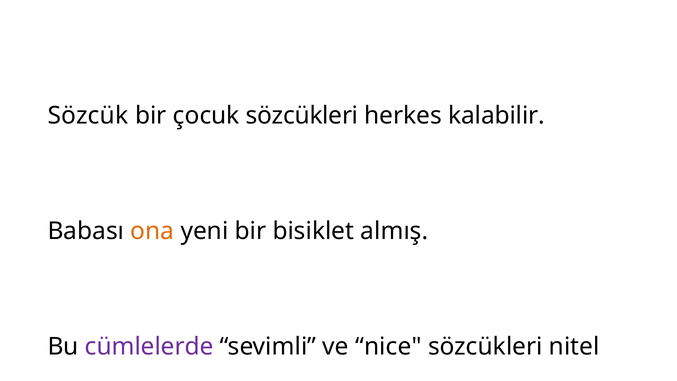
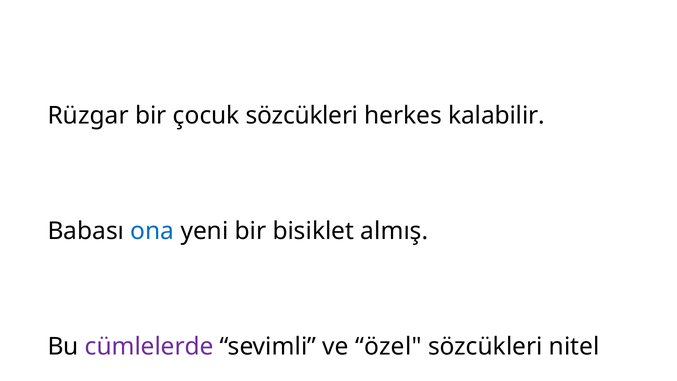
Sözcük: Sözcük -> Rüzgar (88, 116)
ona colour: orange -> blue (152, 231)
nice: nice -> özel (388, 347)
